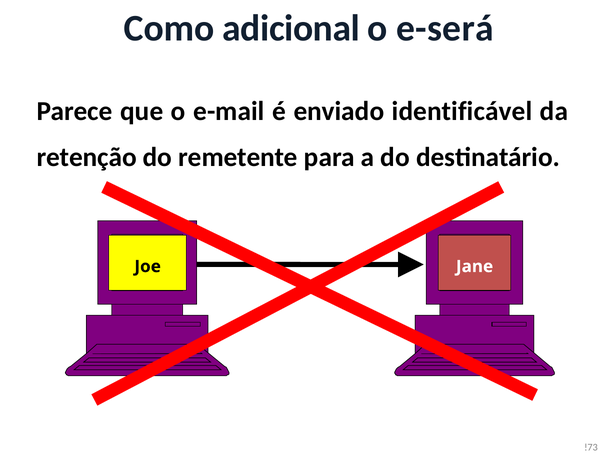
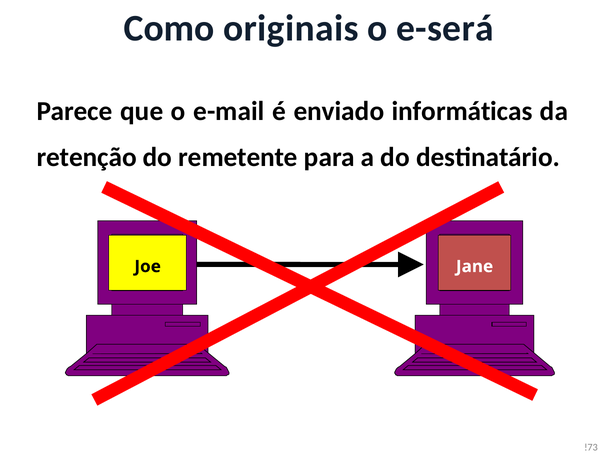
adicional: adicional -> originais (291, 28)
identificável: identificável -> informáticas (462, 111)
